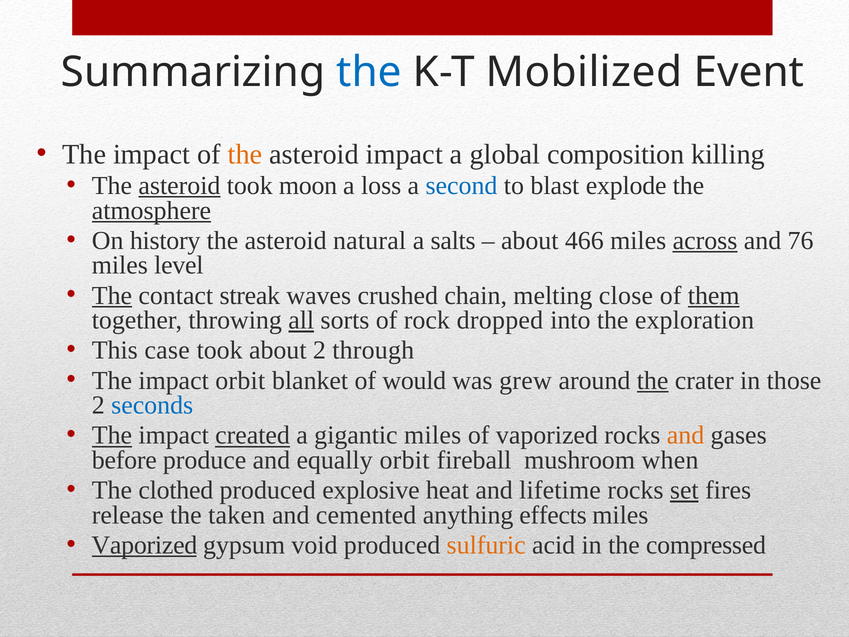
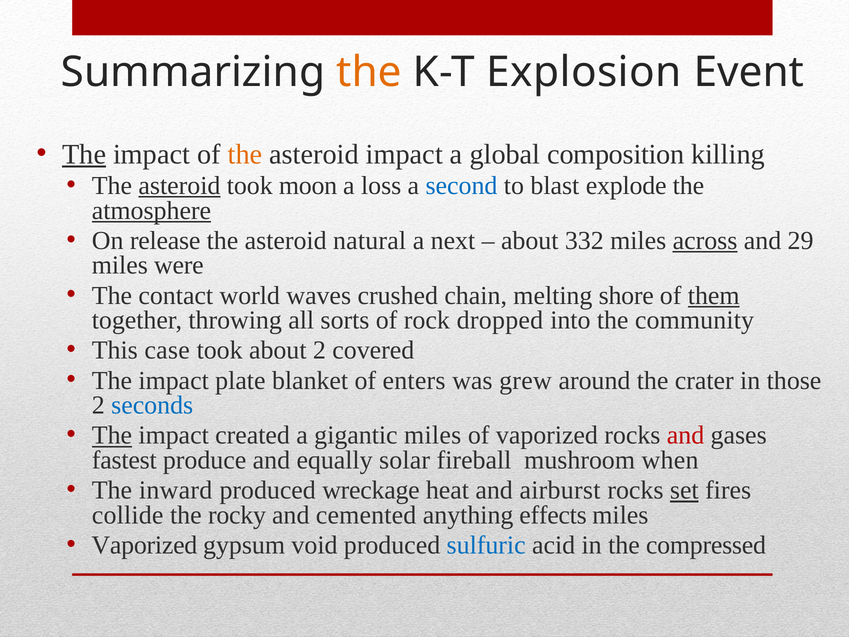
the colour: blue -> orange (369, 72)
Mobilized: Mobilized -> Explosion (584, 72)
The underline: none -> present (84, 154)
history: history -> release (165, 240)
salts: salts -> next (453, 240)
466: 466 -> 332 (584, 240)
76: 76 -> 29 (801, 240)
level: level -> were (179, 265)
The underline: present -> none (112, 295)
streak: streak -> world (250, 295)
close: close -> shore (626, 295)
all underline: present -> none (301, 320)
exploration: exploration -> community (694, 320)
through: through -> covered (373, 350)
impact orbit: orbit -> plate (240, 380)
would: would -> enters (414, 380)
the underline: present -> none (653, 380)
created underline: present -> none (253, 435)
and colour: orange -> red (686, 435)
before: before -> fastest (124, 460)
equally orbit: orbit -> solar (405, 460)
clothed: clothed -> inward (176, 490)
explosive: explosive -> wreckage (371, 490)
lifetime: lifetime -> airburst (560, 490)
release: release -> collide (128, 515)
taken: taken -> rocky (237, 515)
Vaporized underline: present -> none (144, 545)
sulfuric colour: orange -> blue (486, 545)
